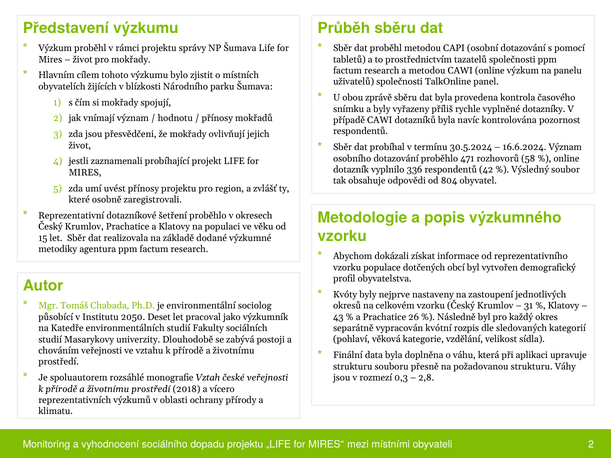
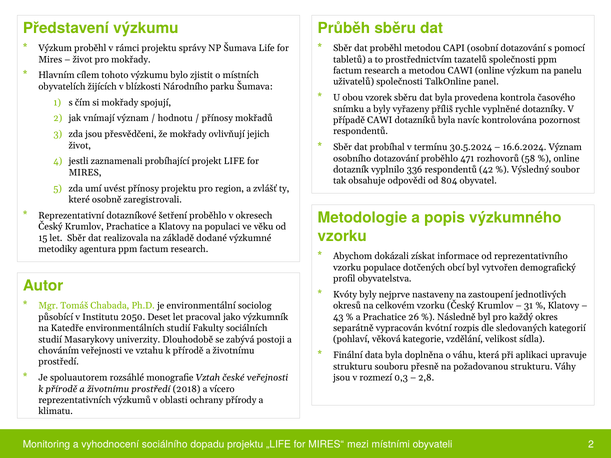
zprávě: zprávě -> vzorek (379, 98)
